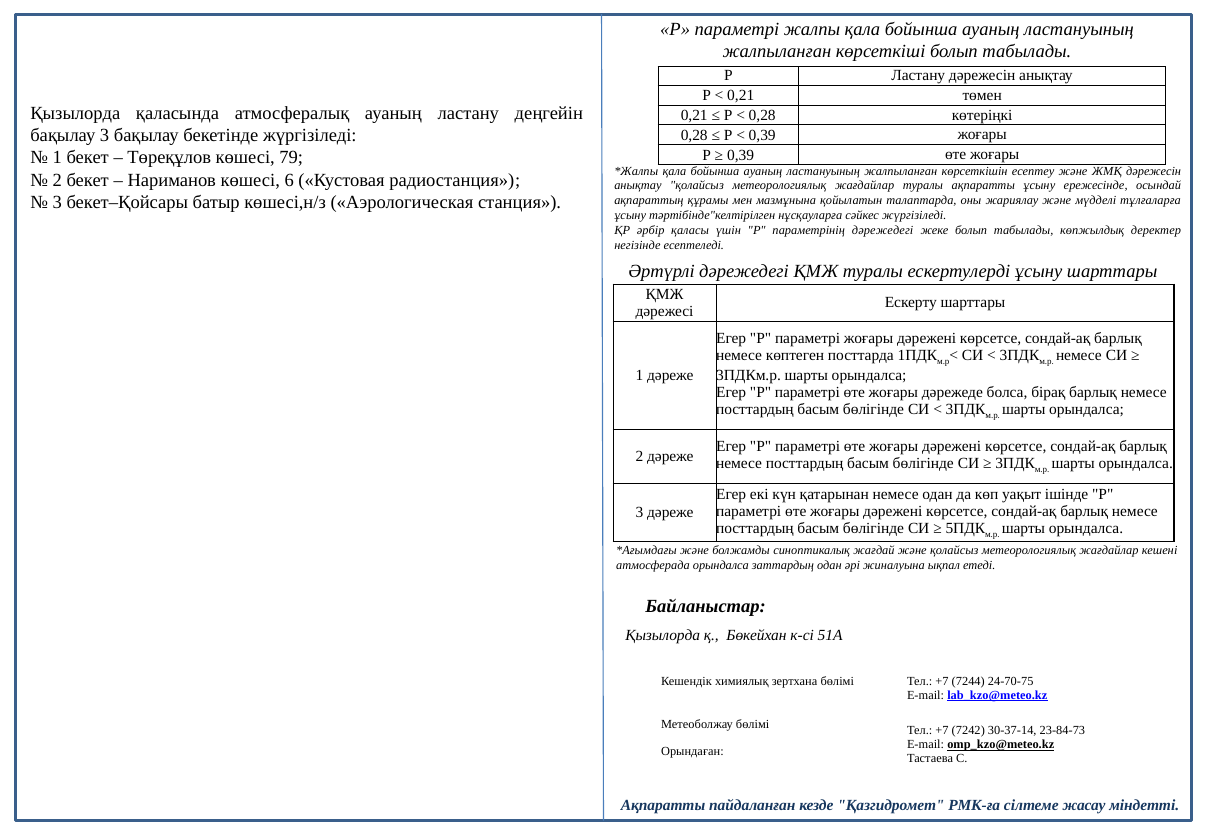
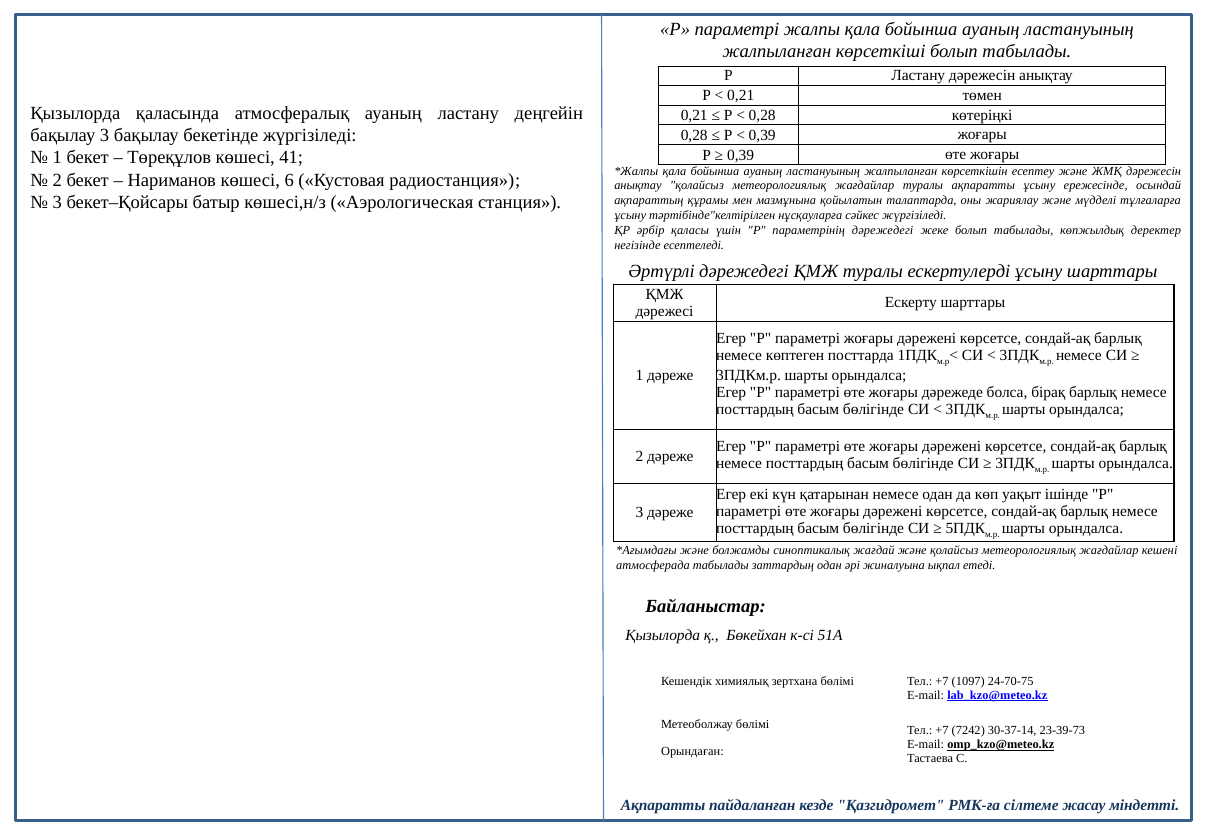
79: 79 -> 41 (291, 158)
атмосферада орындалса: орындалса -> табылады (721, 566)
7244: 7244 -> 1097 (968, 682)
23-84-73: 23-84-73 -> 23-39-73 (1062, 731)
